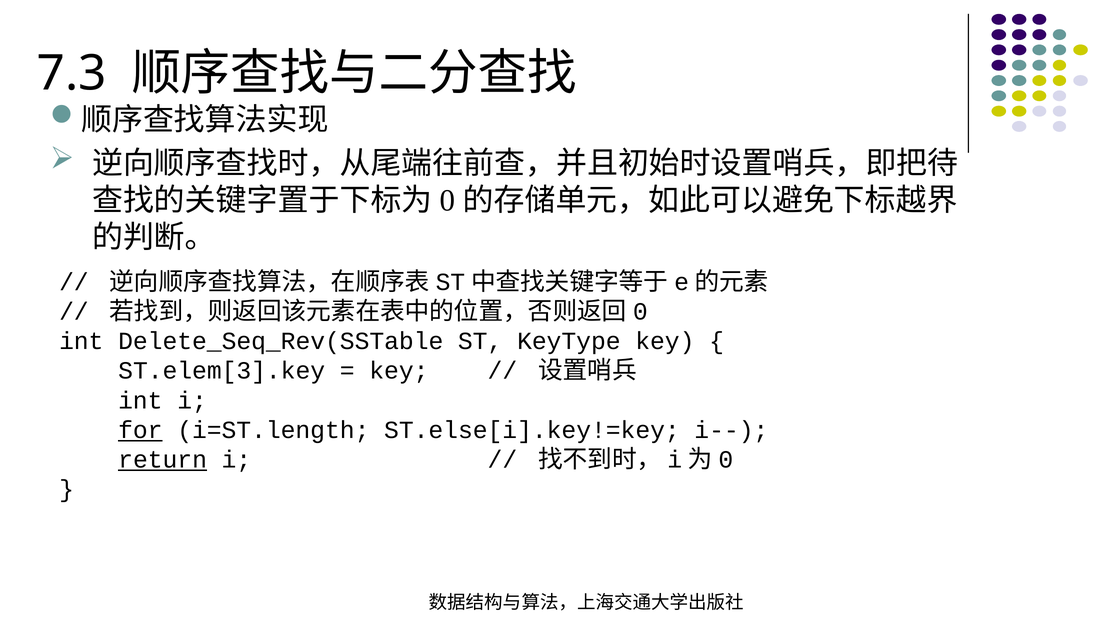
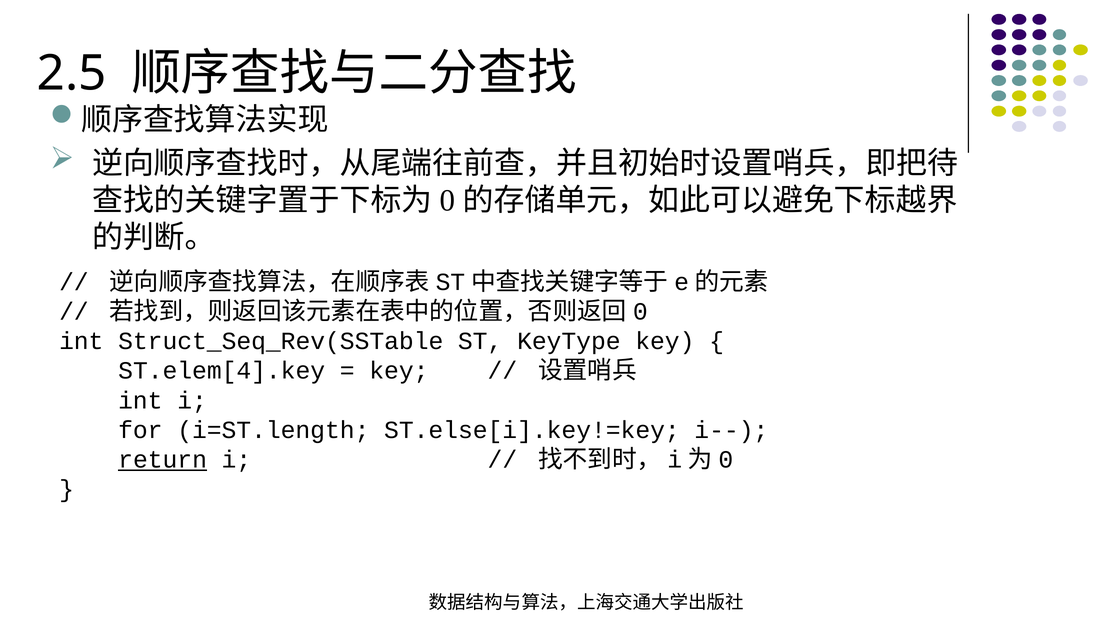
7.3: 7.3 -> 2.5 (72, 73)
Delete_Seq_Rev(SSTable: Delete_Seq_Rev(SSTable -> Struct_Seq_Rev(SSTable (281, 341)
ST.elem[3].key: ST.elem[3].key -> ST.elem[4].key (222, 371)
for underline: present -> none (140, 430)
